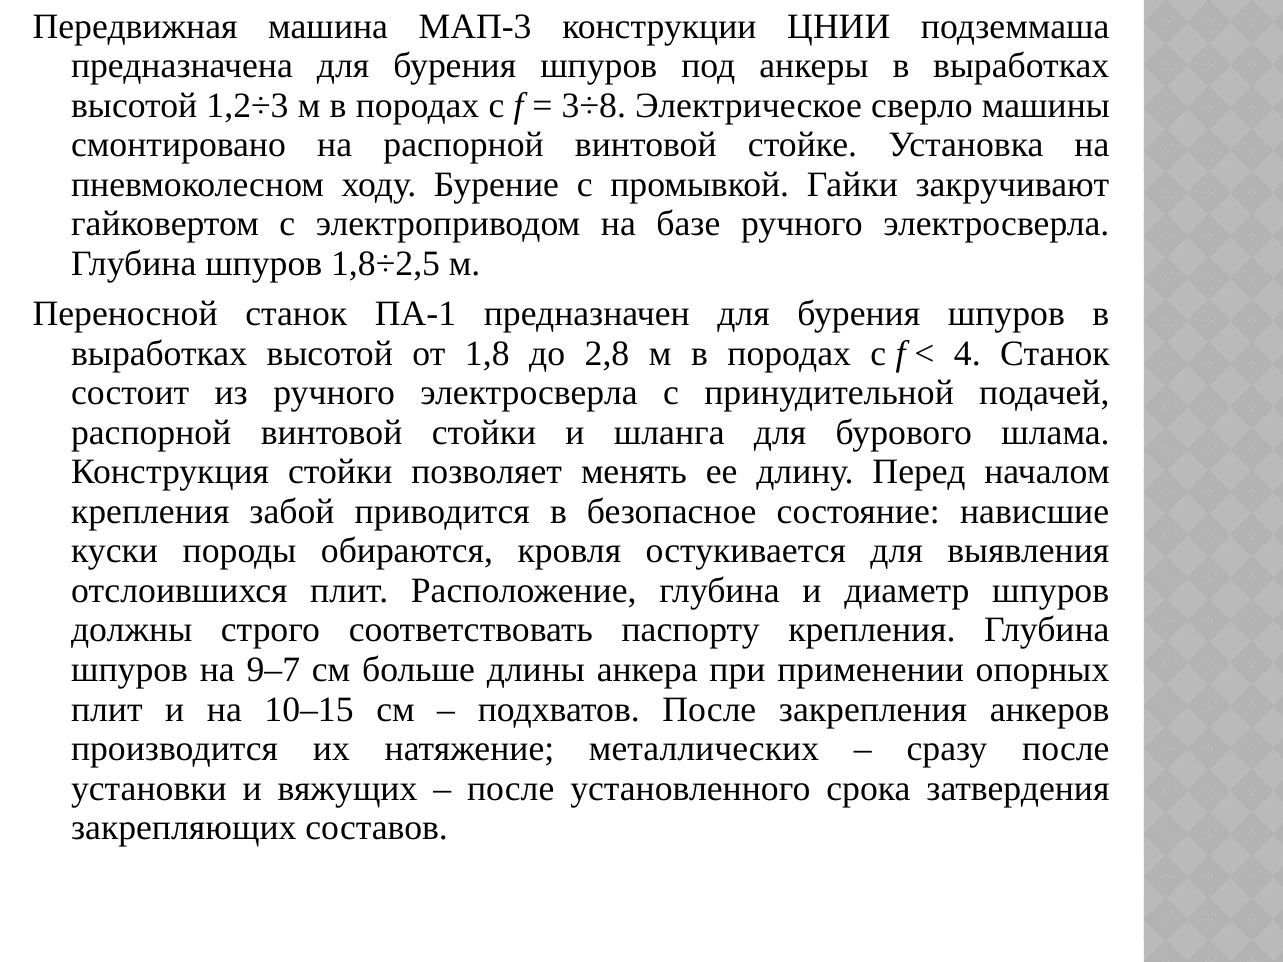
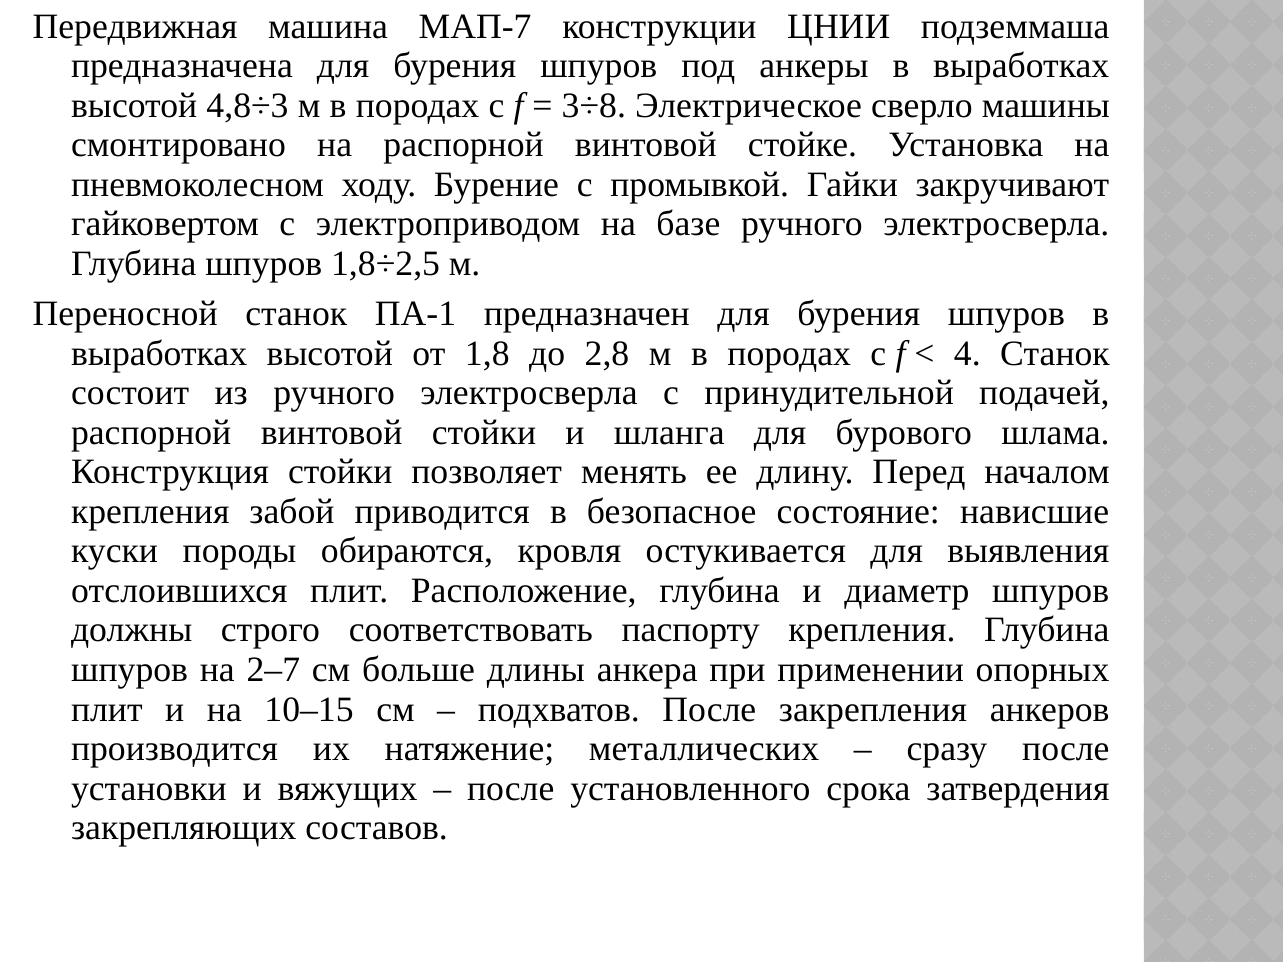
МАП-3: МАП-3 -> МАП-7 (475, 26)
1,2÷3: 1,2÷3 -> 4,8÷3 (248, 106)
9–7: 9–7 -> 2–7 (273, 670)
